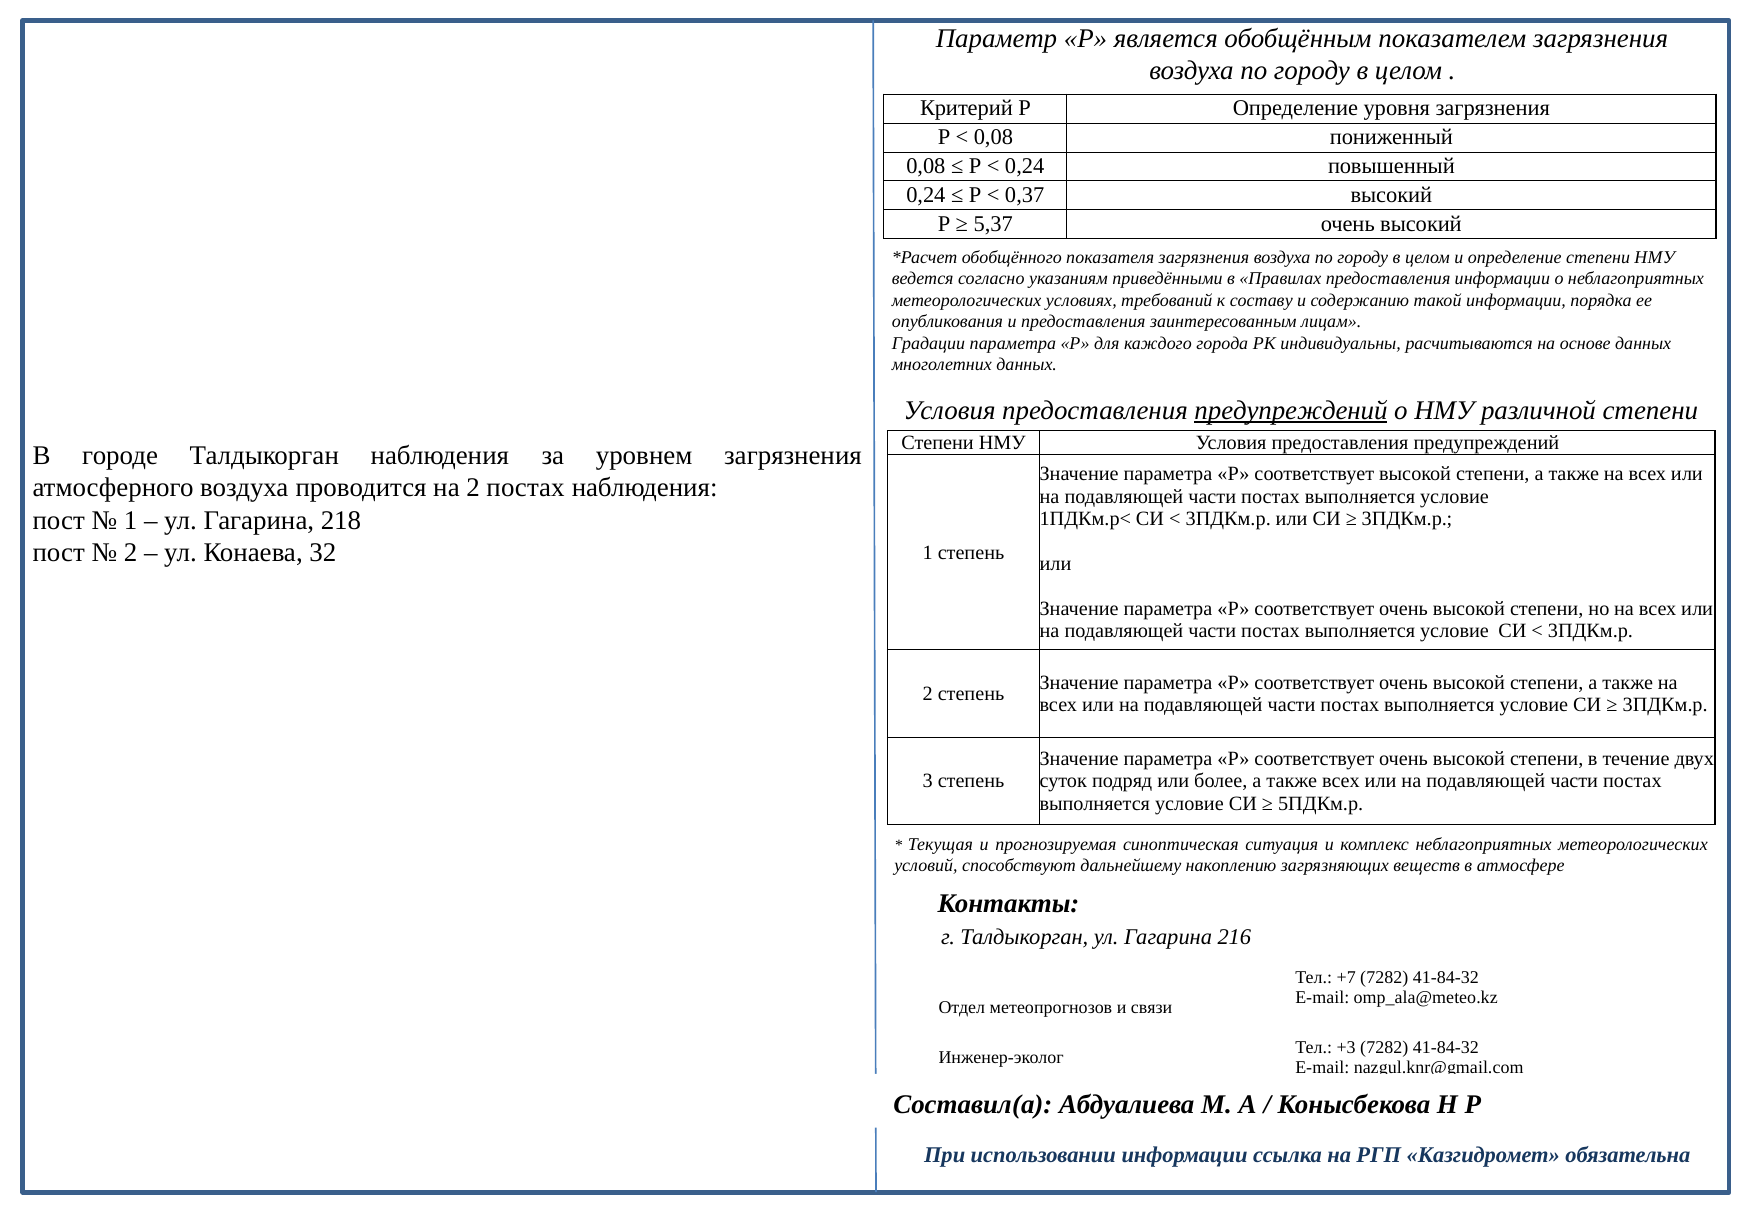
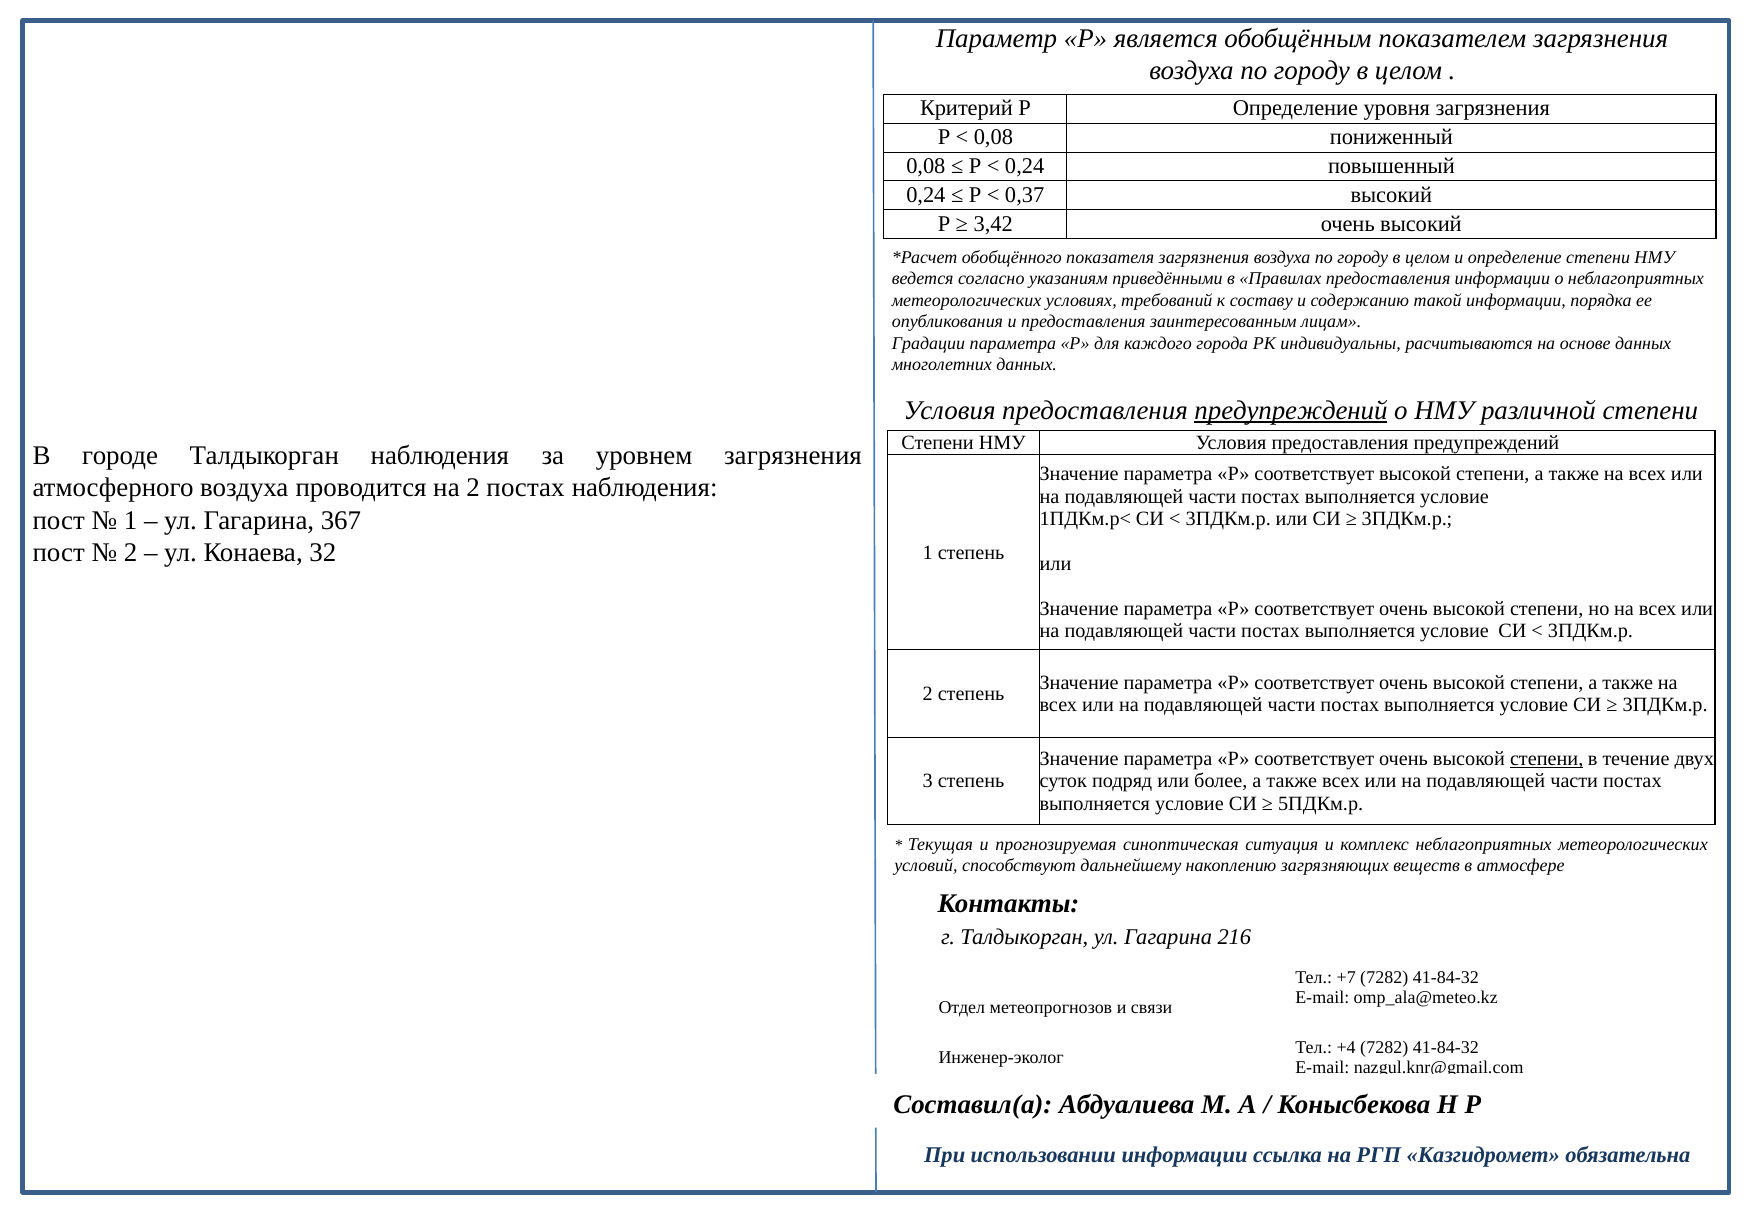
5,37: 5,37 -> 3,42 (993, 224)
218: 218 -> 367 (341, 520)
степени underline: none -> present (1547, 759)
+3: +3 -> +4 (1346, 1048)
